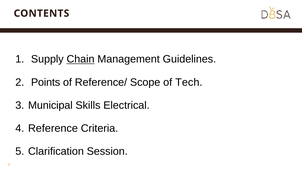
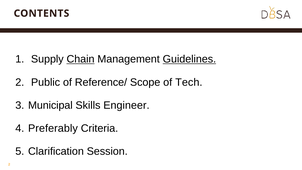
Guidelines underline: none -> present (189, 59)
Points: Points -> Public (46, 82)
Electrical: Electrical -> Engineer (126, 105)
Reference: Reference -> Preferably (53, 128)
